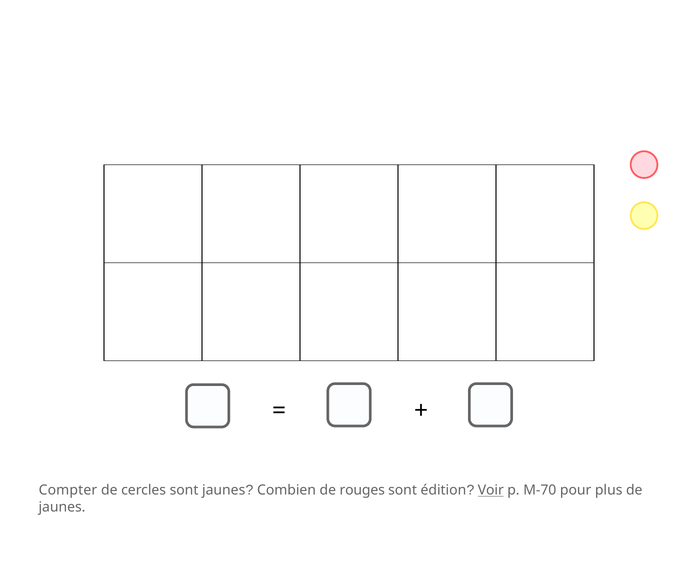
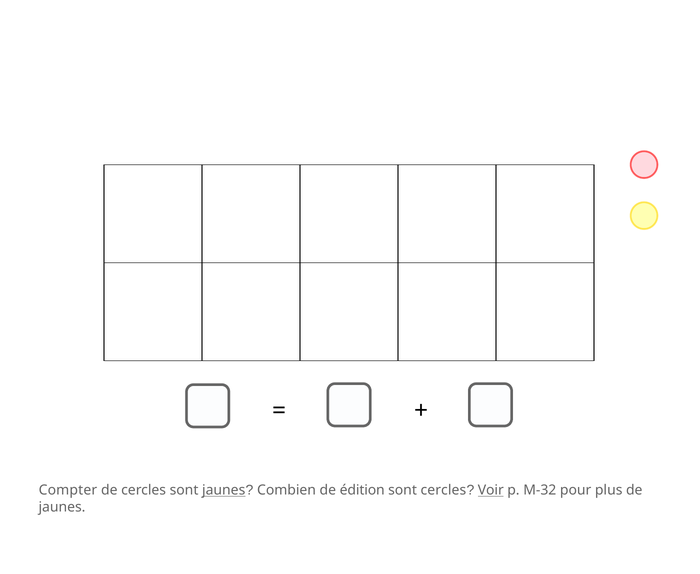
jaunes underline: none -> present (224, 490)
rouges: rouges -> édition (362, 490)
sont édition: édition -> cercles (443, 490)
M-70: M-70 -> M-32 (540, 490)
